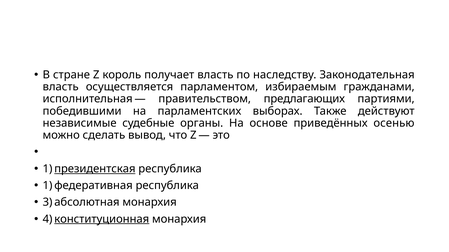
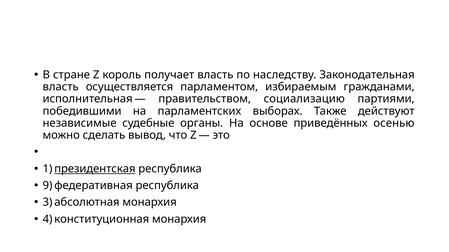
предлагающих: предлагающих -> социализацию (304, 99)
1: 1 -> 9 (48, 186)
конституционная underline: present -> none (102, 219)
